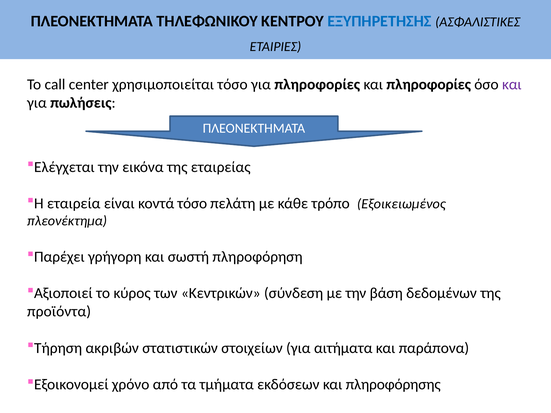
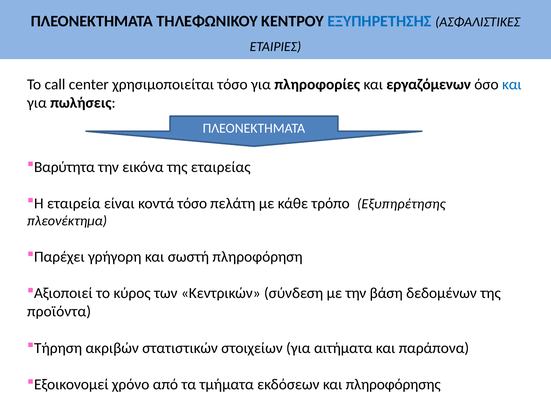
και πληροφορίες: πληροφορίες -> εργαζόμενων (429, 84)
και colour: purple -> blue (512, 84)
Ελέγχεται: Ελέγχεται -> Βαρύτητα (64, 167)
Εξοικειωμένος: Εξοικειωμένος -> Εξυπηρέτησης (401, 204)
